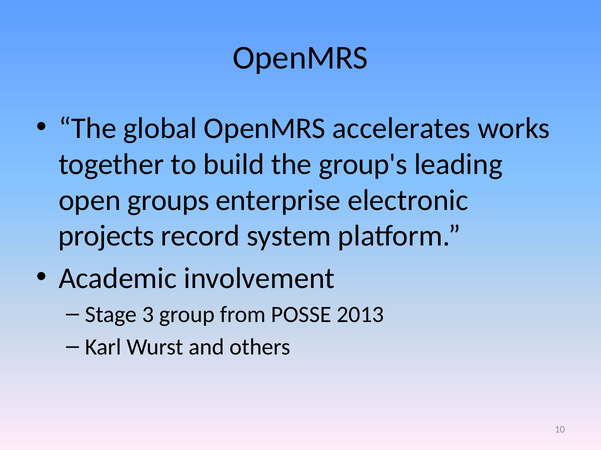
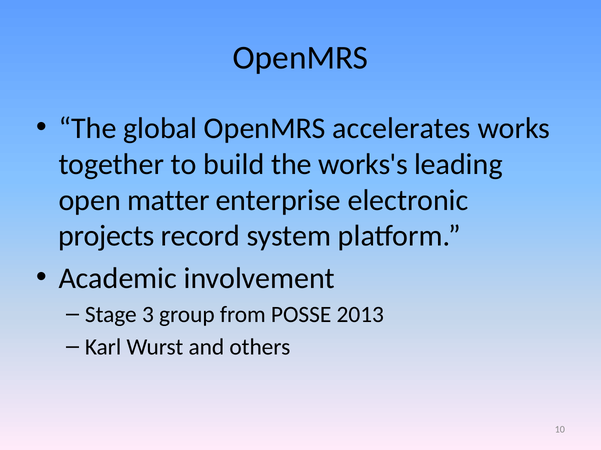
group's: group's -> works's (363, 164)
groups: groups -> matter (168, 200)
